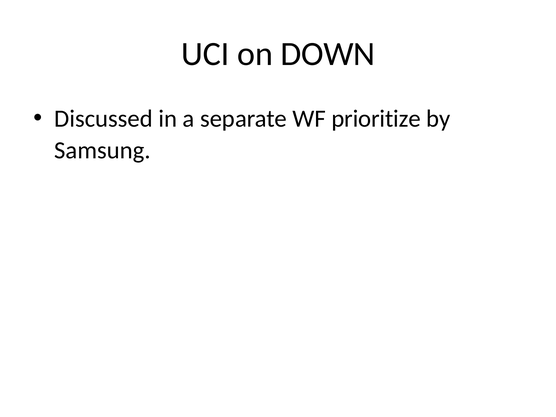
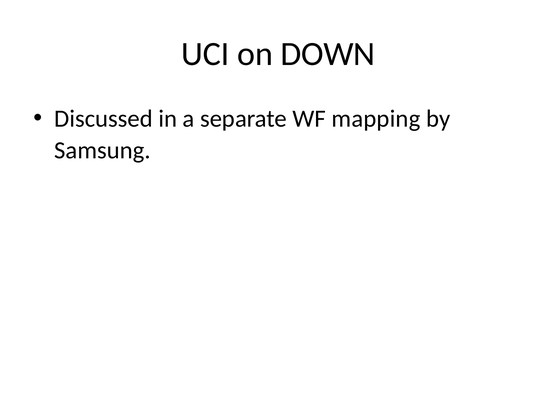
prioritize: prioritize -> mapping (376, 119)
